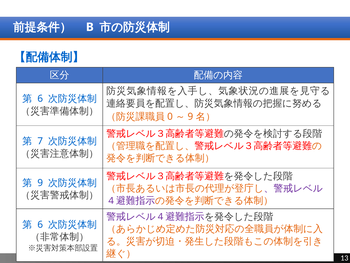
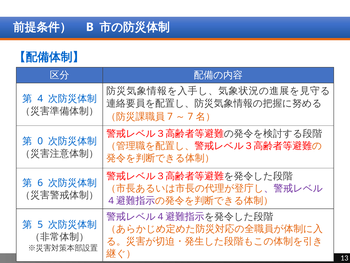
6: 6 -> 4 (40, 99)
0: 0 -> 7 (170, 117)
9: 9 -> 7 (190, 117)
7: 7 -> 0 (40, 141)
9: 9 -> 6 (40, 182)
6: 6 -> 5 (40, 224)
